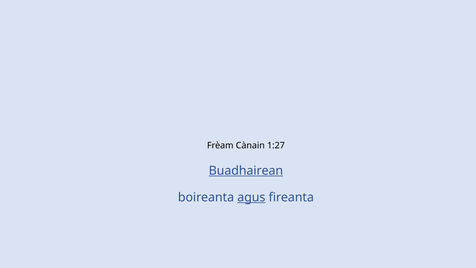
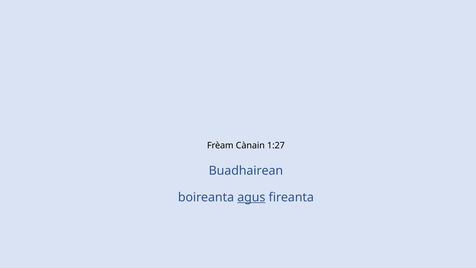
Buadhairean underline: present -> none (246, 170)
